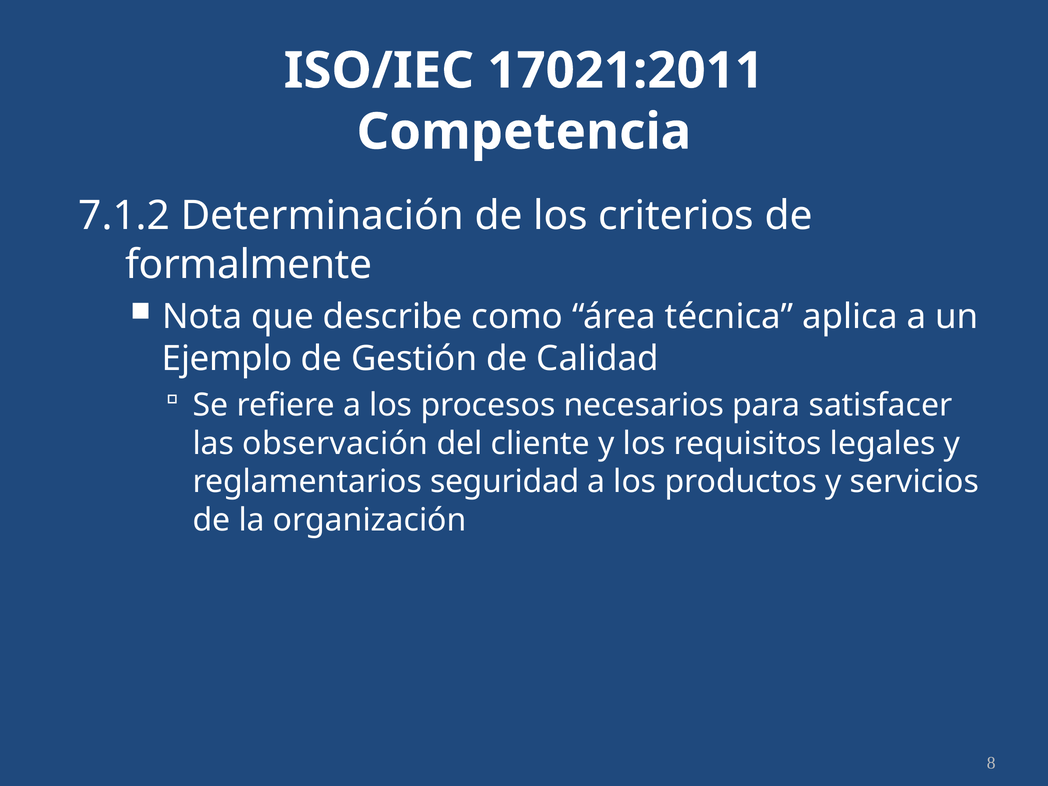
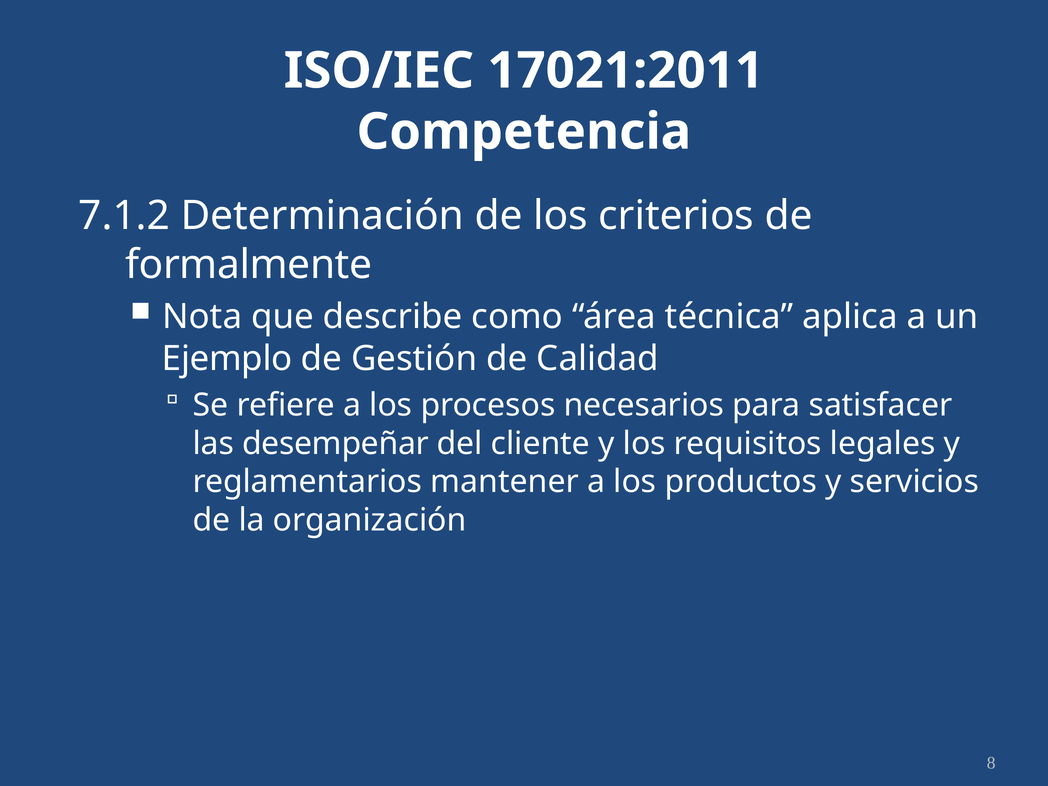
observación: observación -> desempeñar (336, 443)
seguridad: seguridad -> mantener (505, 482)
